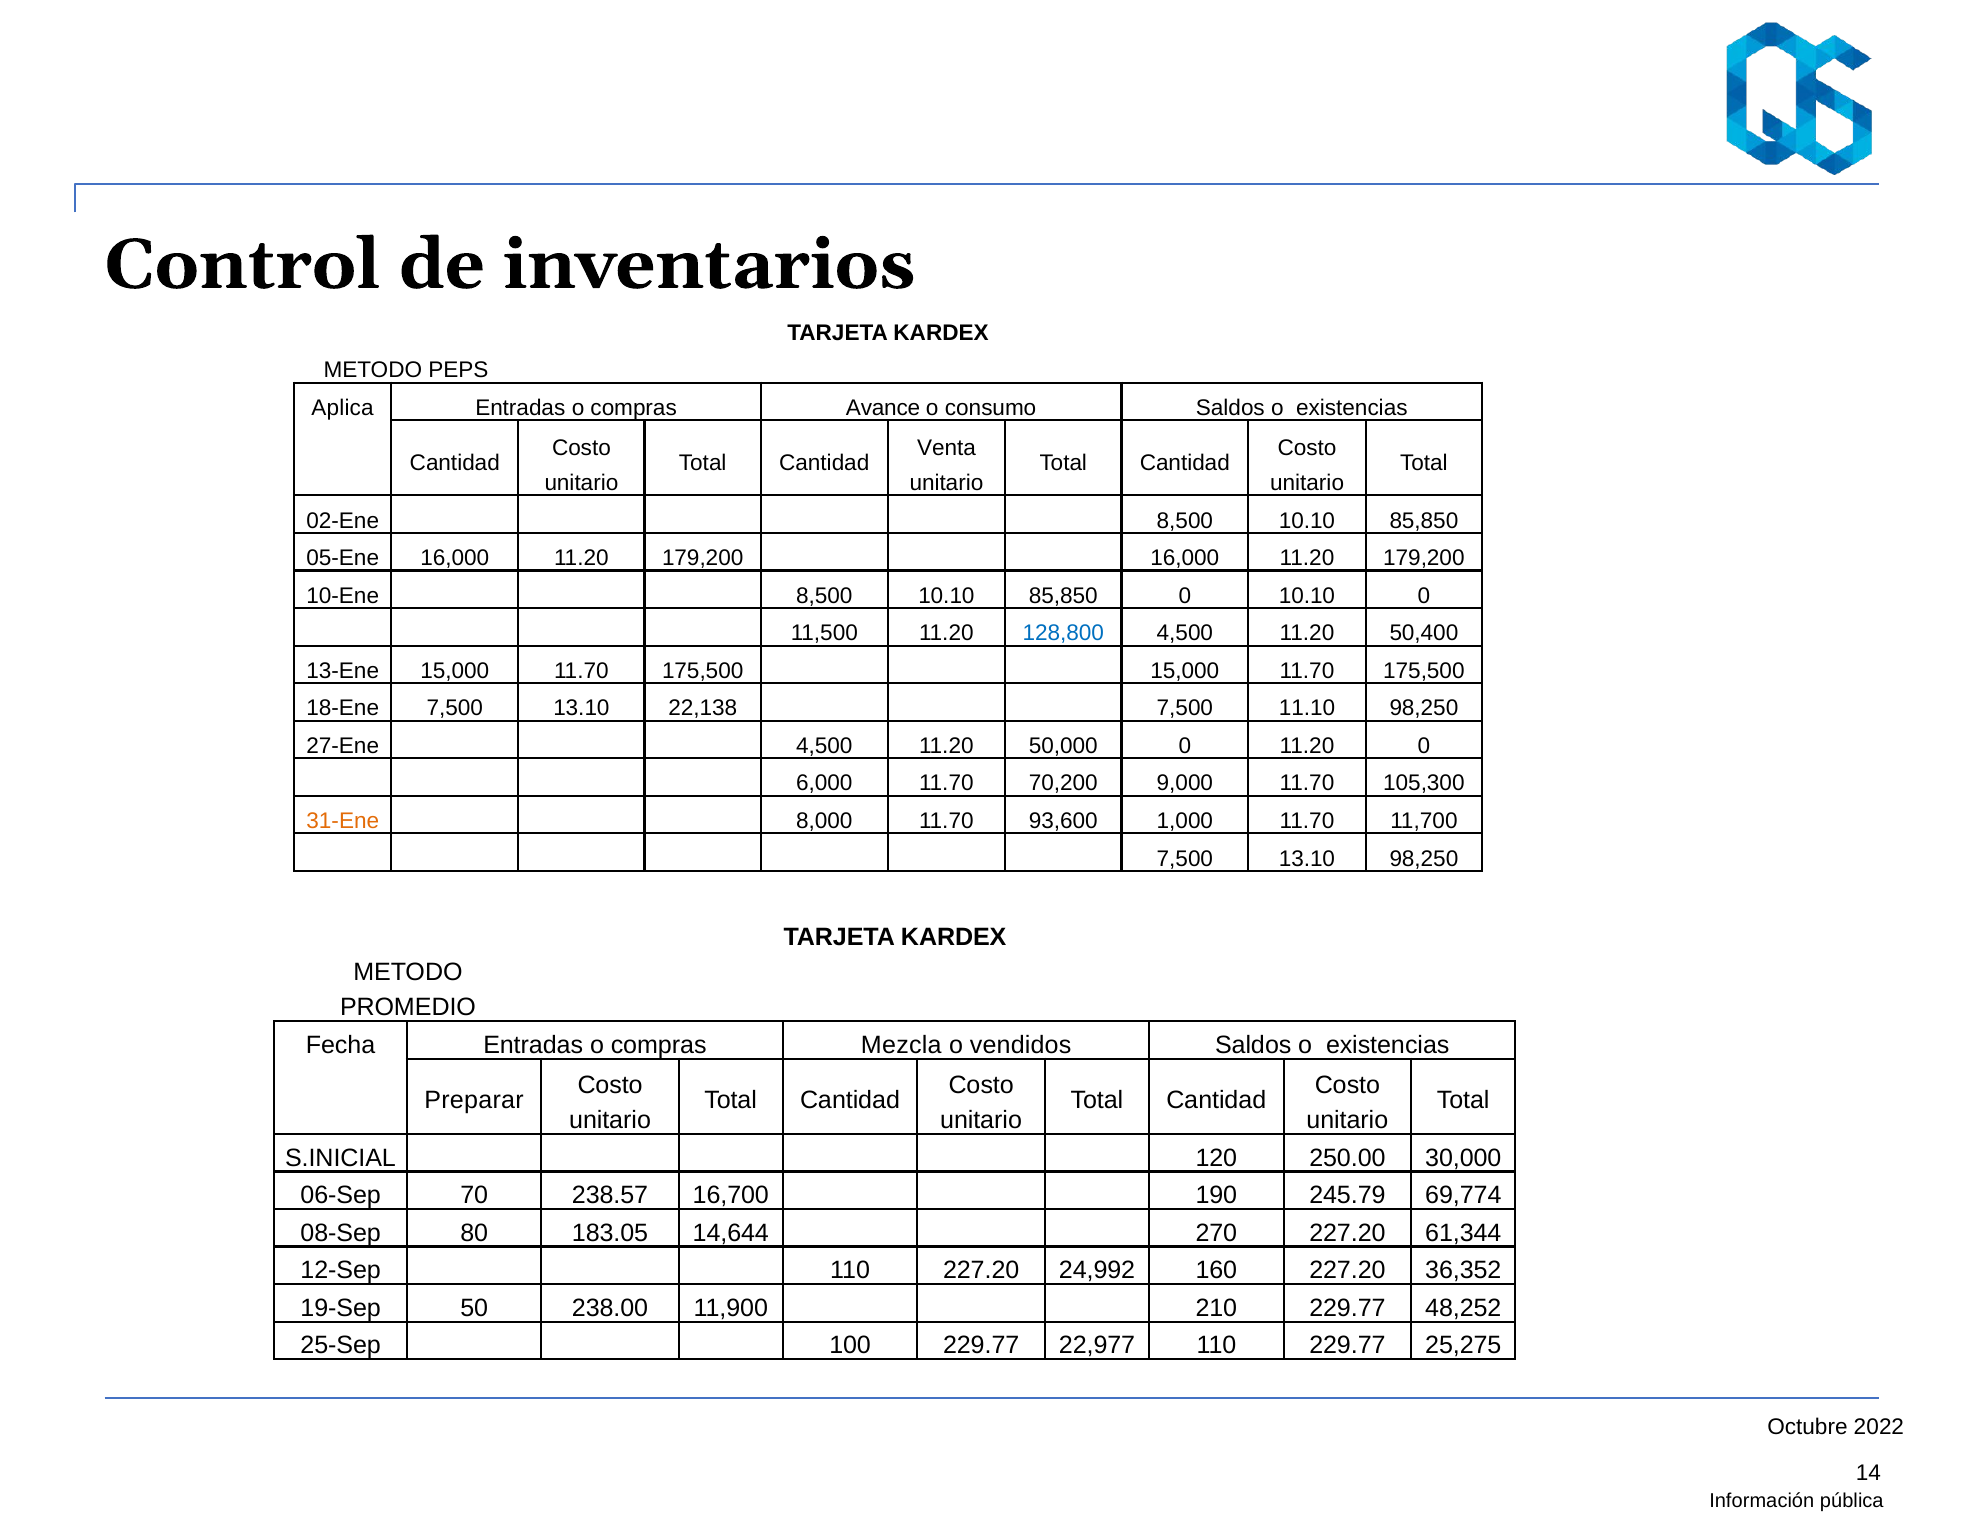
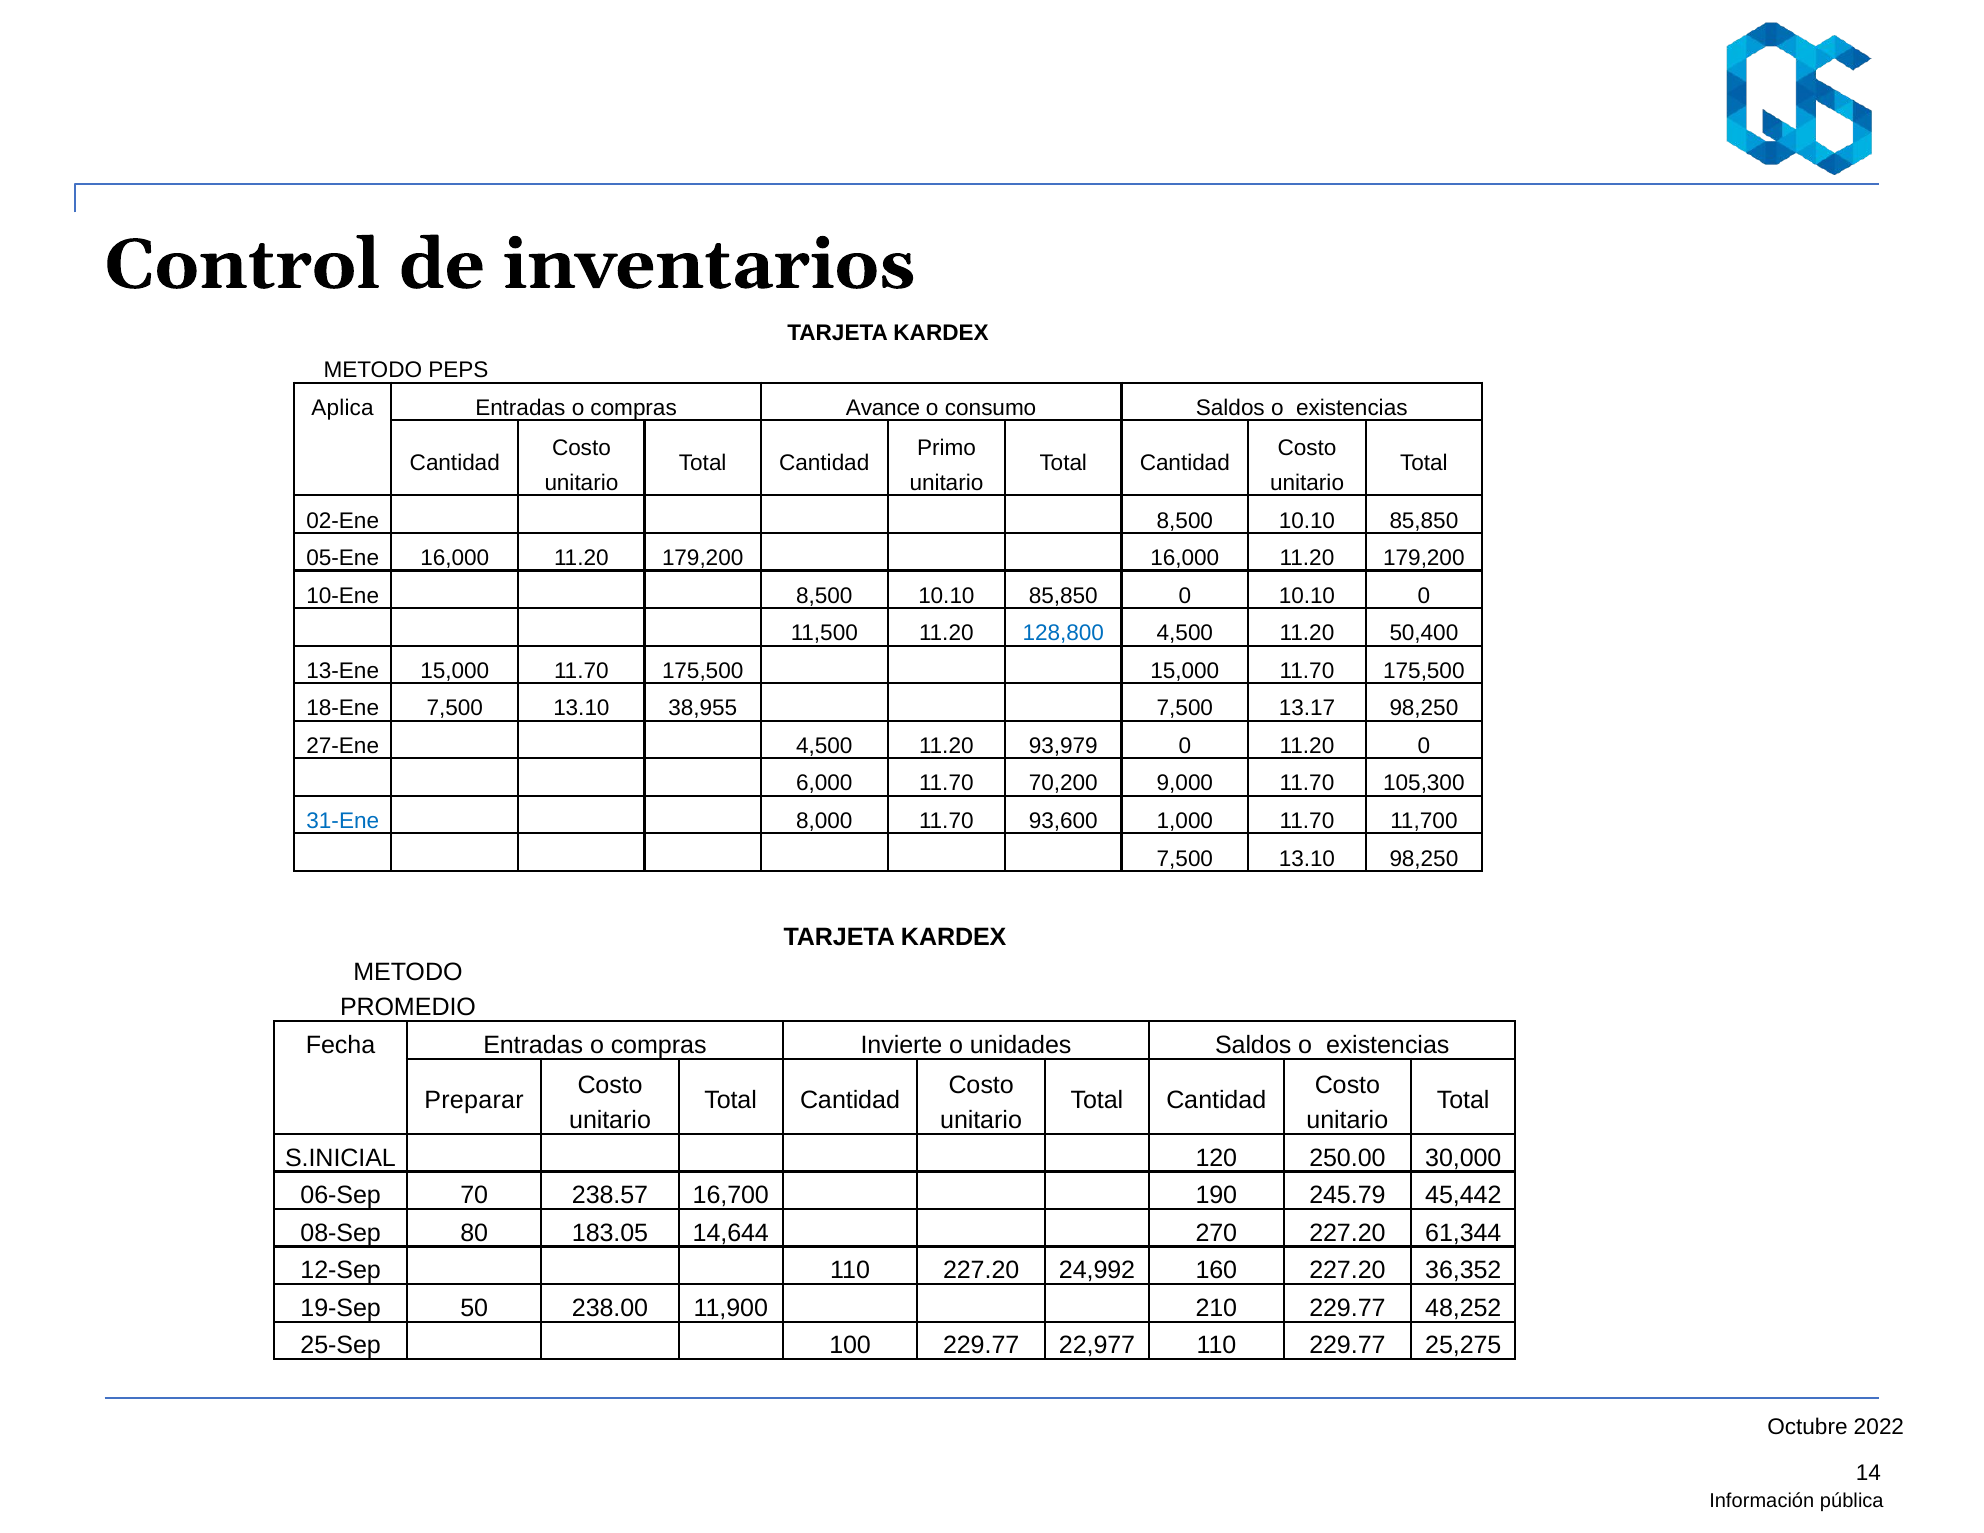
Venta: Venta -> Primo (947, 448)
22,138: 22,138 -> 38,955 (703, 708)
11.10: 11.10 -> 13.17 (1307, 708)
50,000: 50,000 -> 93,979 (1063, 746)
31-Ene colour: orange -> blue (343, 821)
Mezcla: Mezcla -> Invierte (901, 1045)
vendidos: vendidos -> unidades (1021, 1045)
69,774: 69,774 -> 45,442 (1463, 1195)
